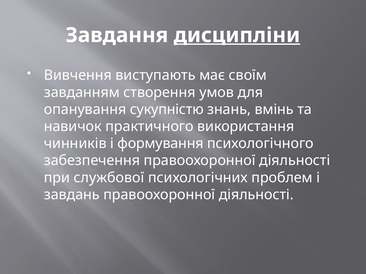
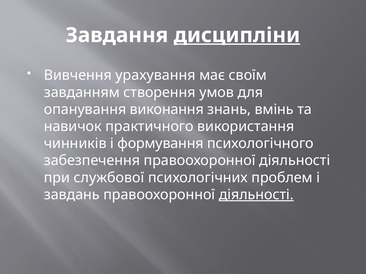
виступають: виступають -> урахування (156, 75)
сукупністю: сукупністю -> виконання (167, 110)
діяльності underline: none -> present (256, 195)
